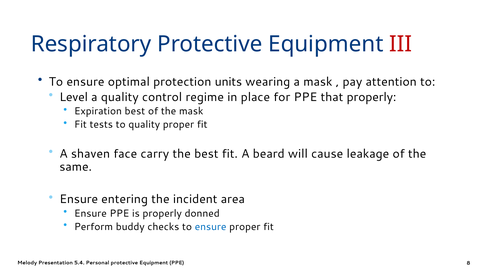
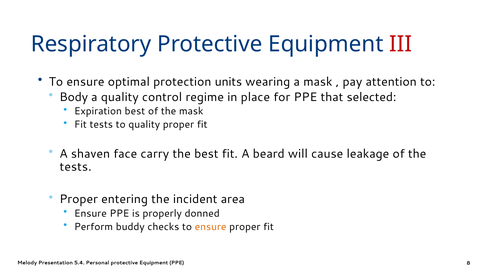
Level: Level -> Body (74, 97)
that properly: properly -> selected (371, 97)
same: same -> tests (76, 167)
Ensure: Ensure -> Proper (79, 199)
ensure colour: blue -> orange (211, 227)
